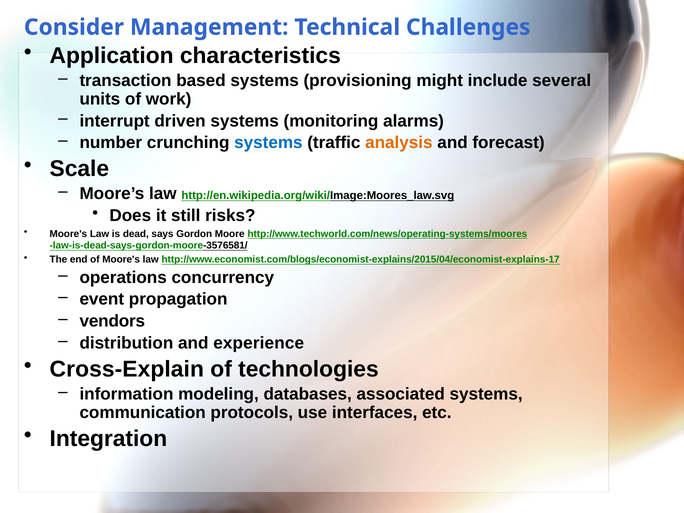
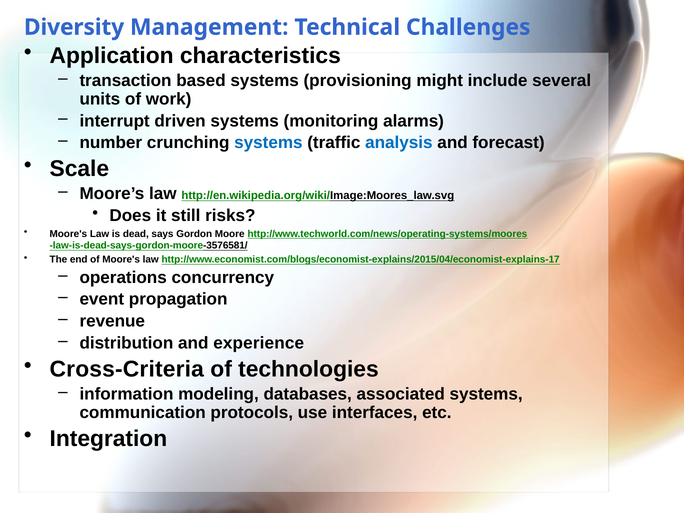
Consider: Consider -> Diversity (74, 27)
analysis colour: orange -> blue (399, 143)
vendors: vendors -> revenue (112, 321)
Cross-Explain: Cross-Explain -> Cross-Criteria (127, 369)
